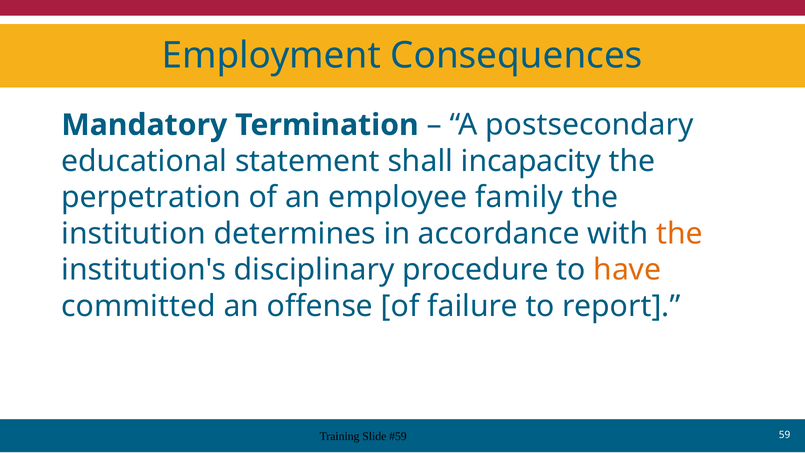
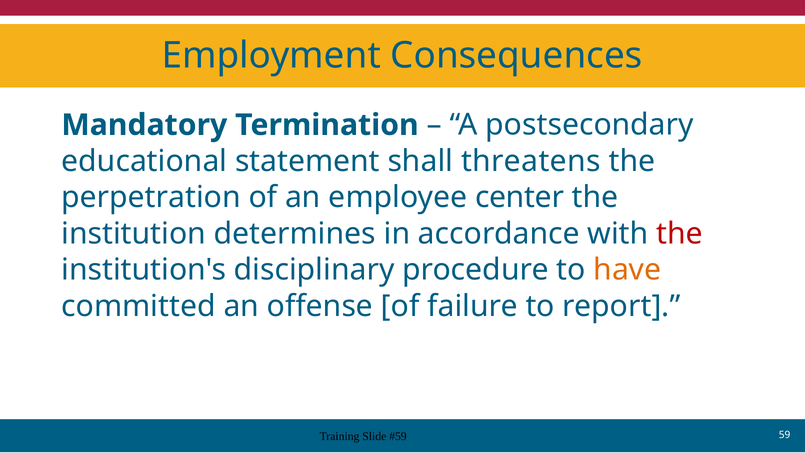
incapacity: incapacity -> threatens (531, 161)
family: family -> center (520, 197)
the colour: orange -> red (680, 234)
